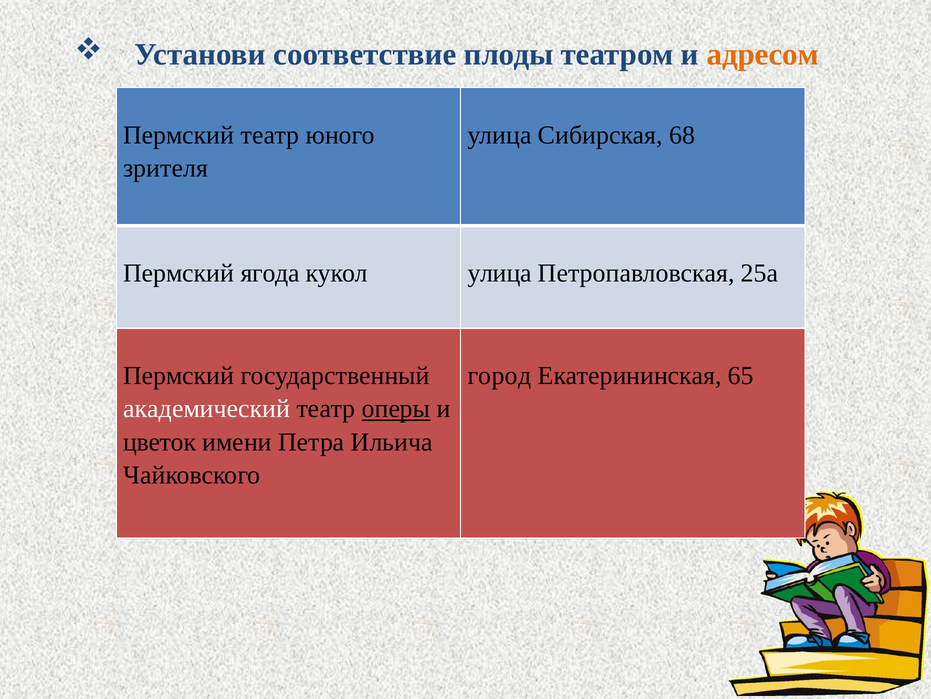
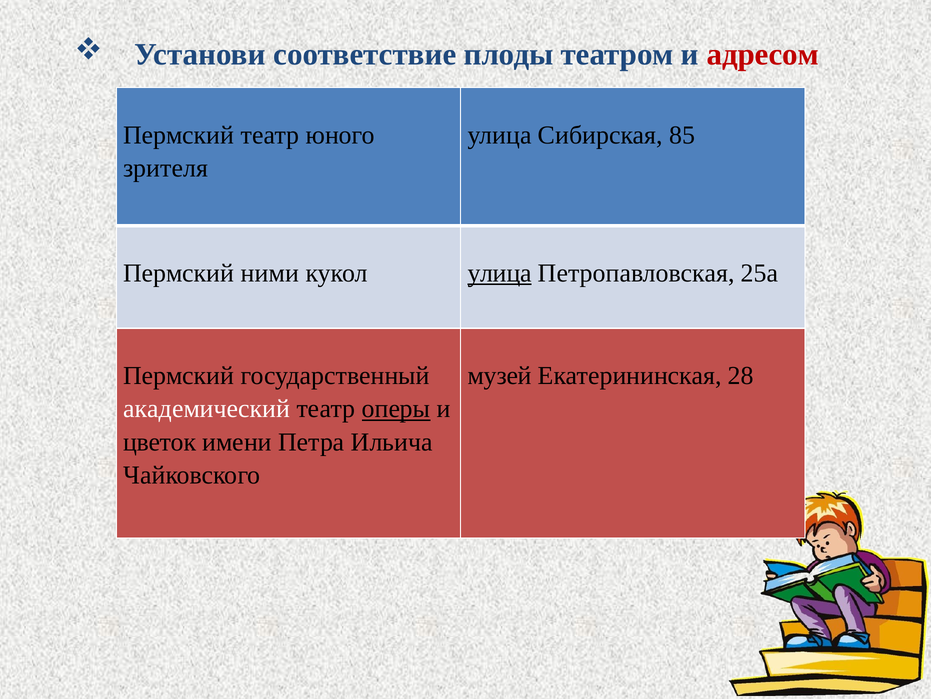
адресом colour: orange -> red (763, 54)
68: 68 -> 85 (682, 135)
ягода: ягода -> ними (270, 273)
улица underline: none -> present (500, 273)
город: город -> музей (500, 376)
65: 65 -> 28 (741, 376)
